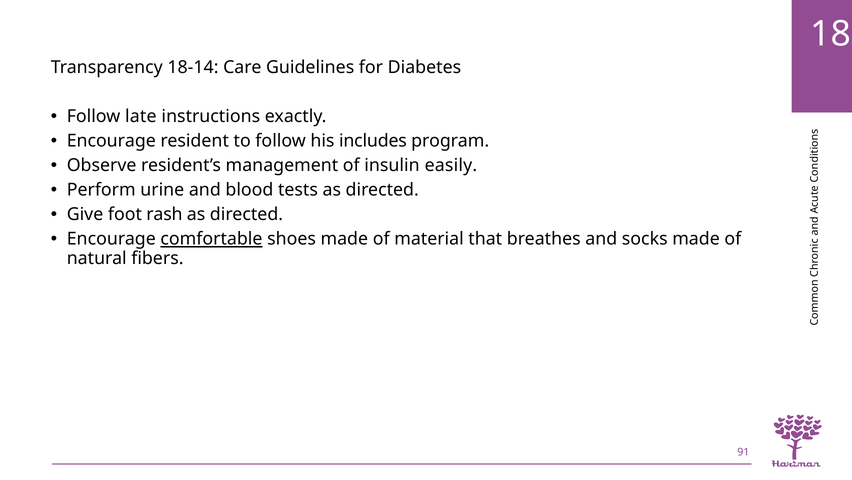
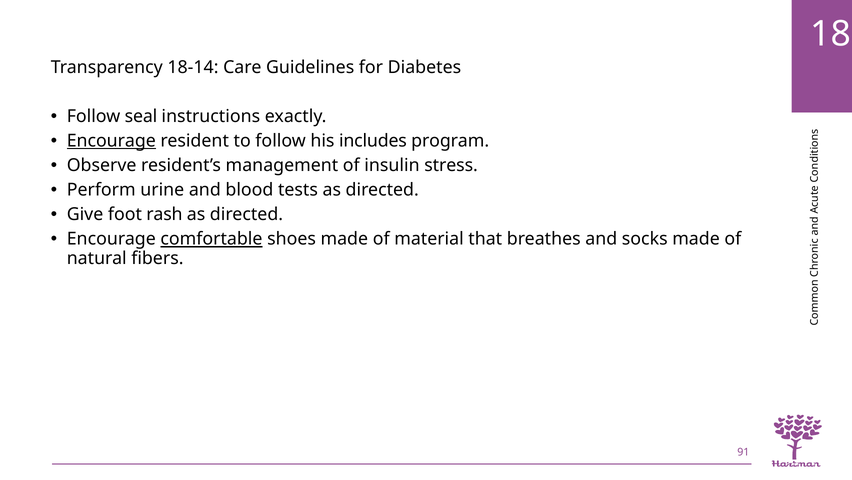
late: late -> seal (141, 116)
Encourage underline: none -> present (111, 141)
easily: easily -> stress (451, 165)
